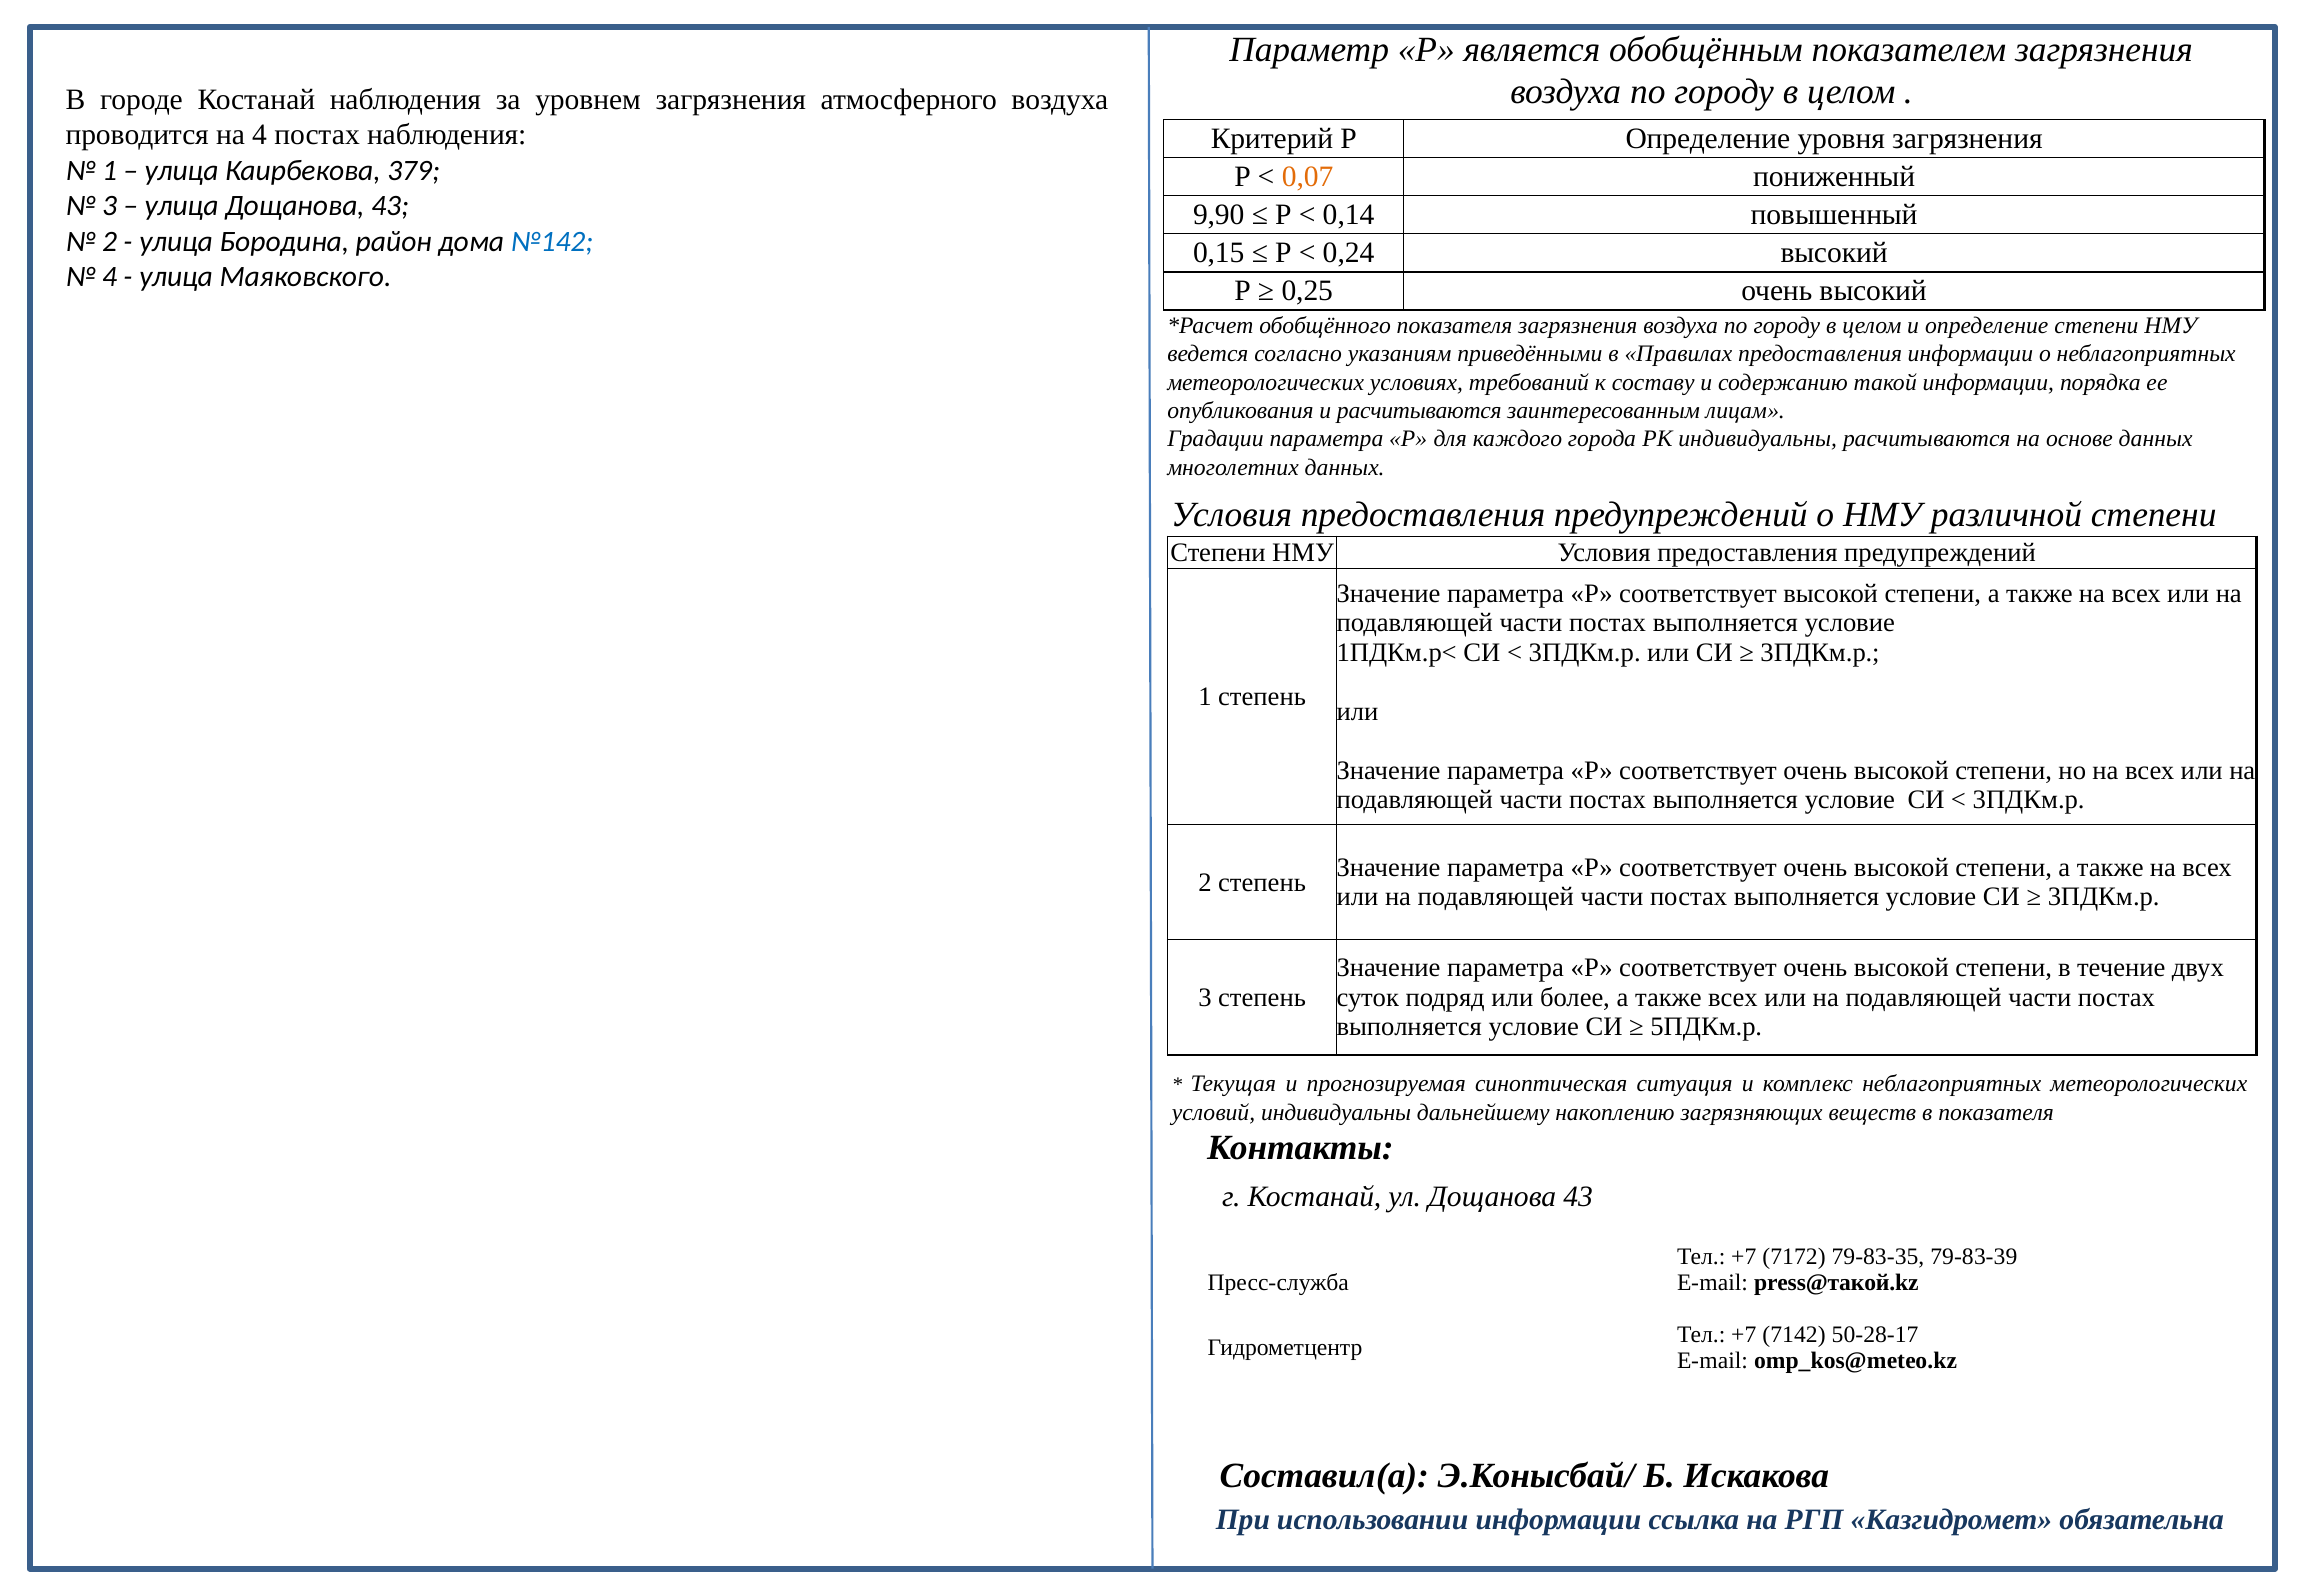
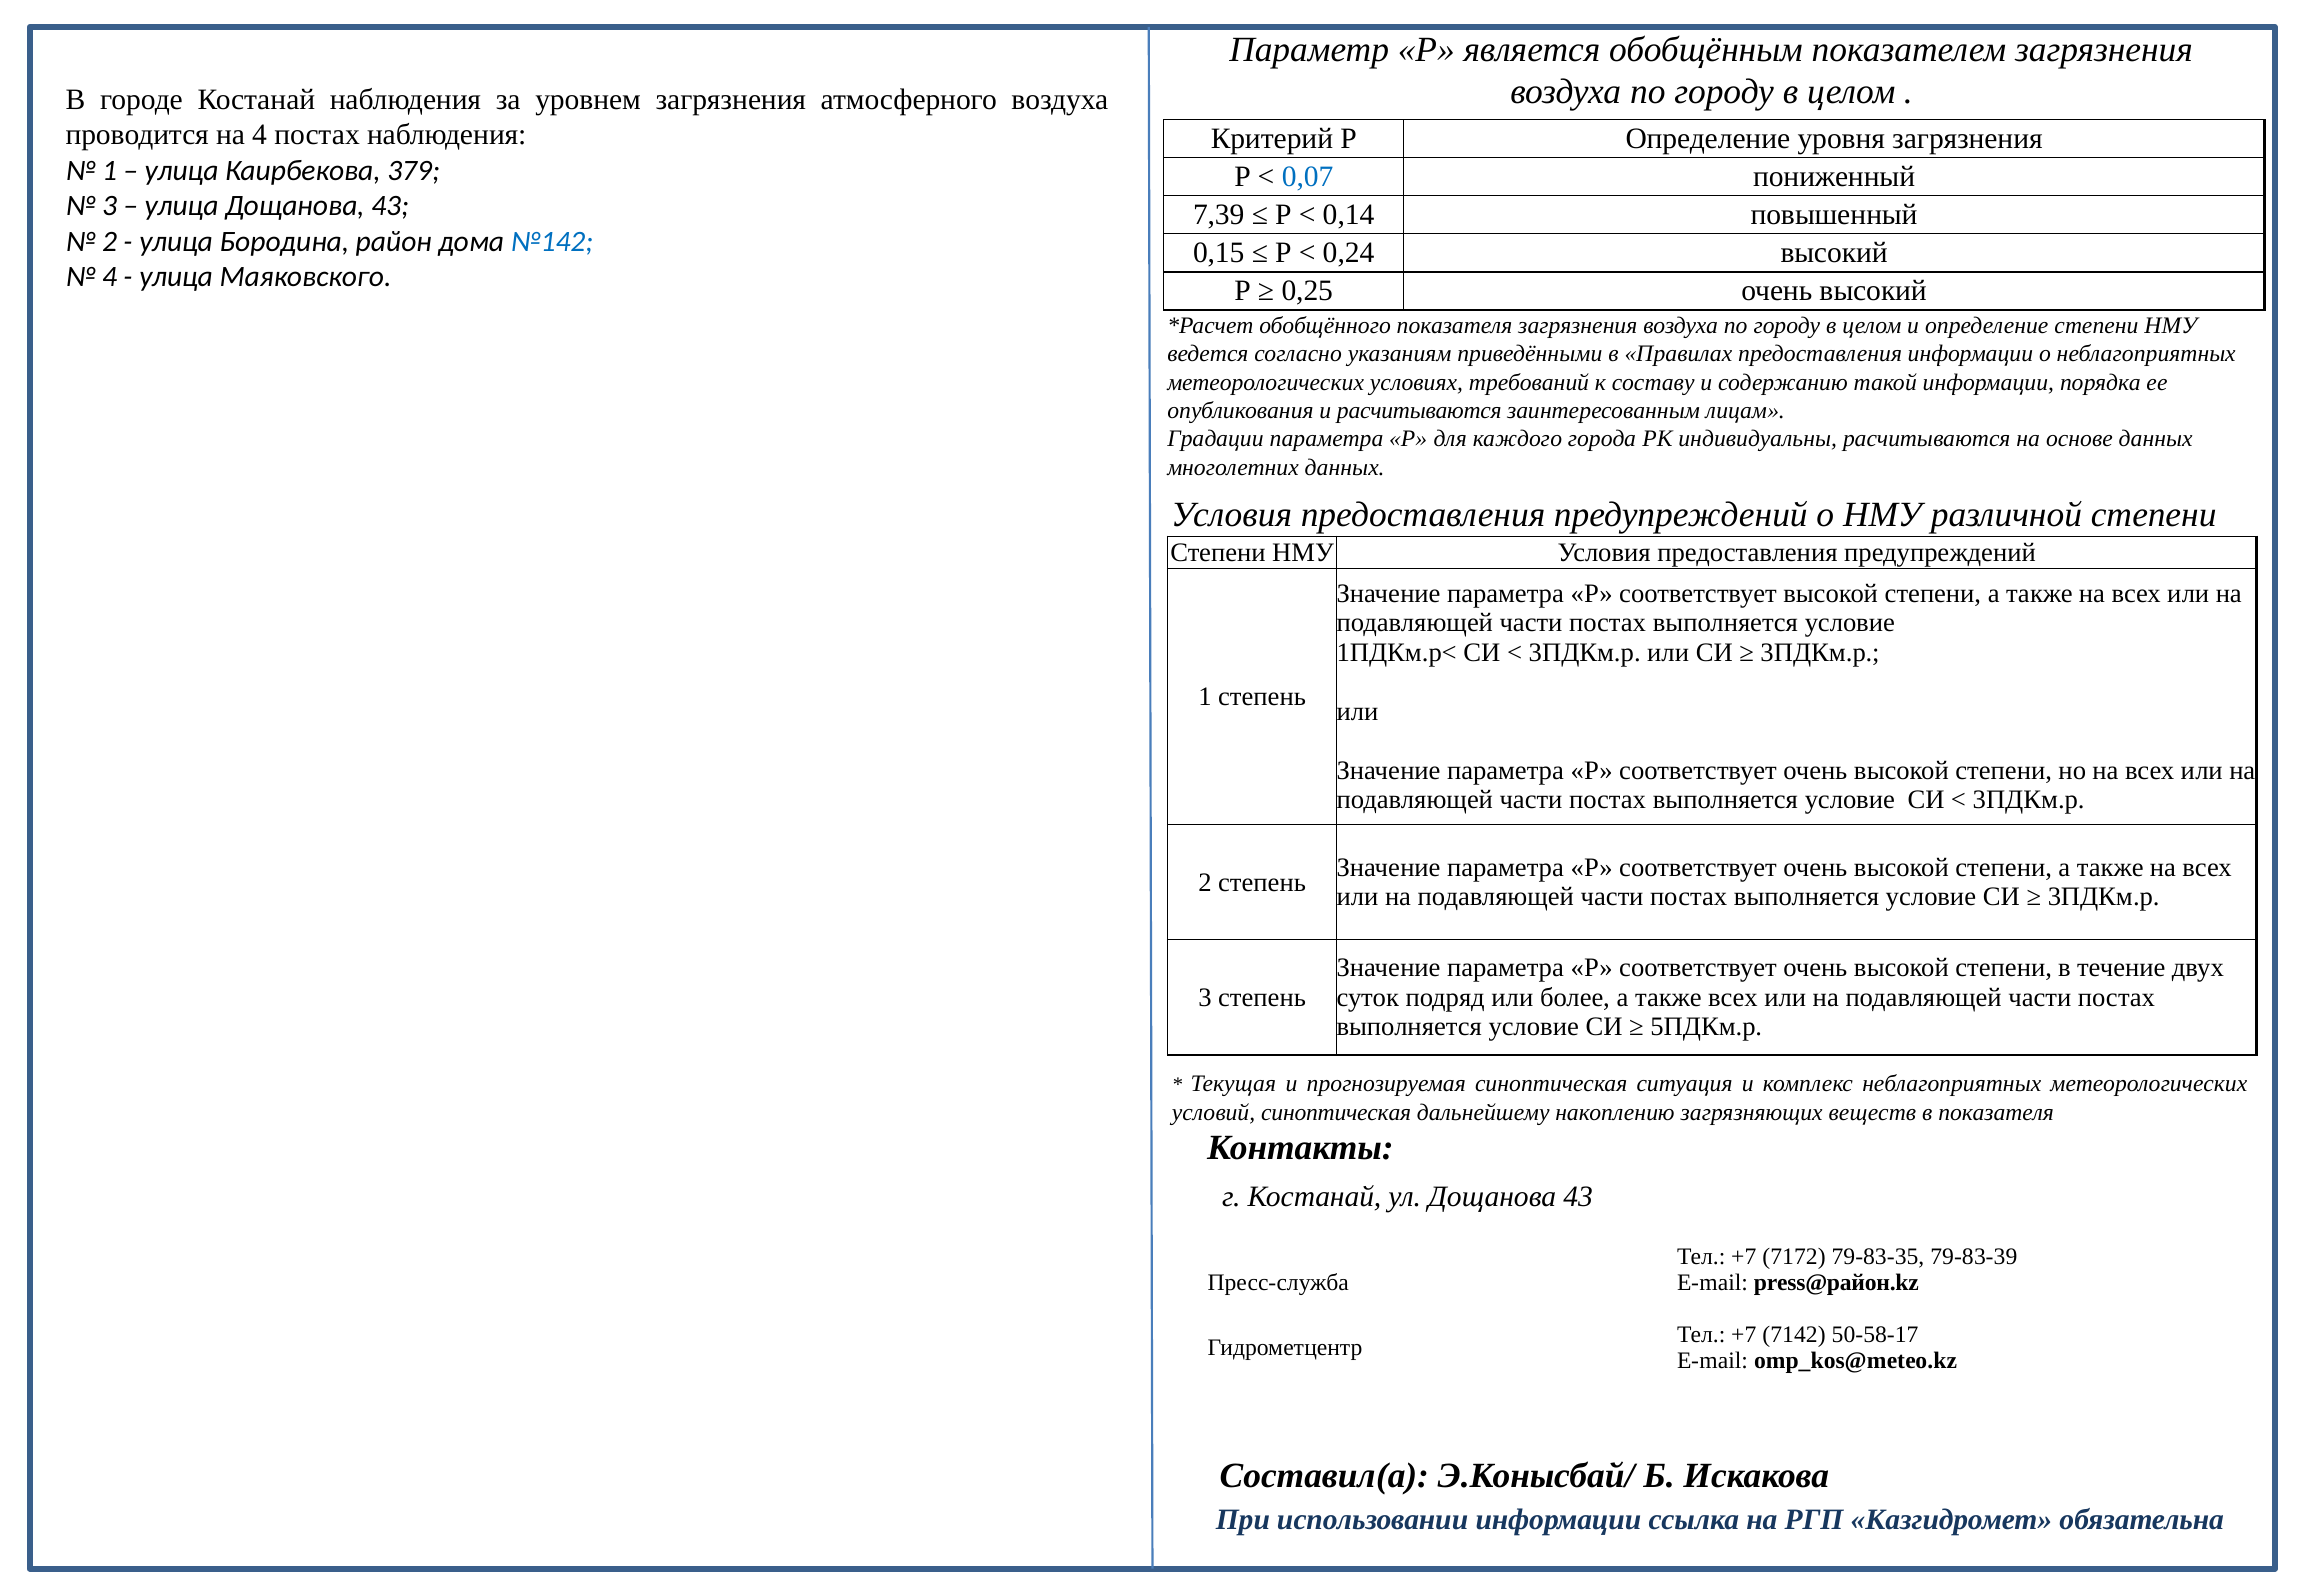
0,07 colour: orange -> blue (1308, 176)
9,90: 9,90 -> 7,39 (1219, 214)
условий индивидуальны: индивидуальны -> синоптическая (1336, 1112)
press@такой.kz: press@такой.kz -> press@район.kz (1836, 1283)
50-28-17: 50-28-17 -> 50-58-17 (1875, 1334)
